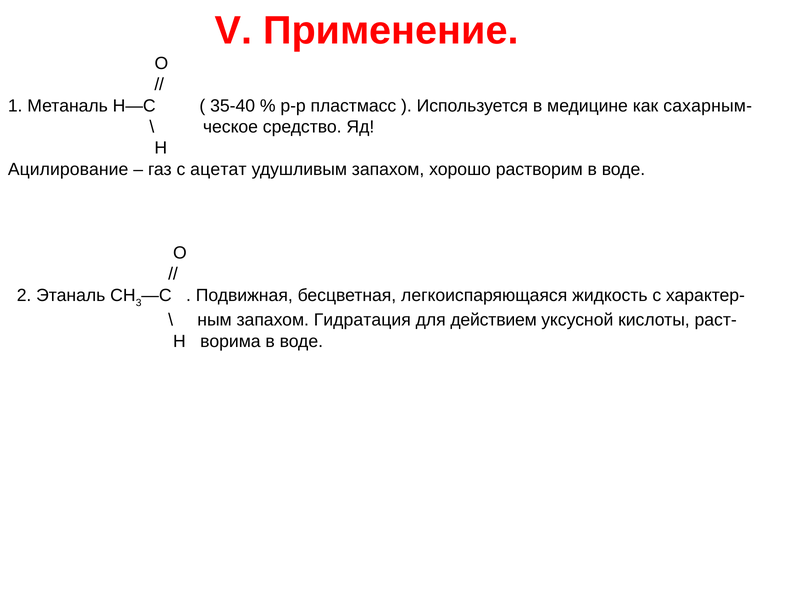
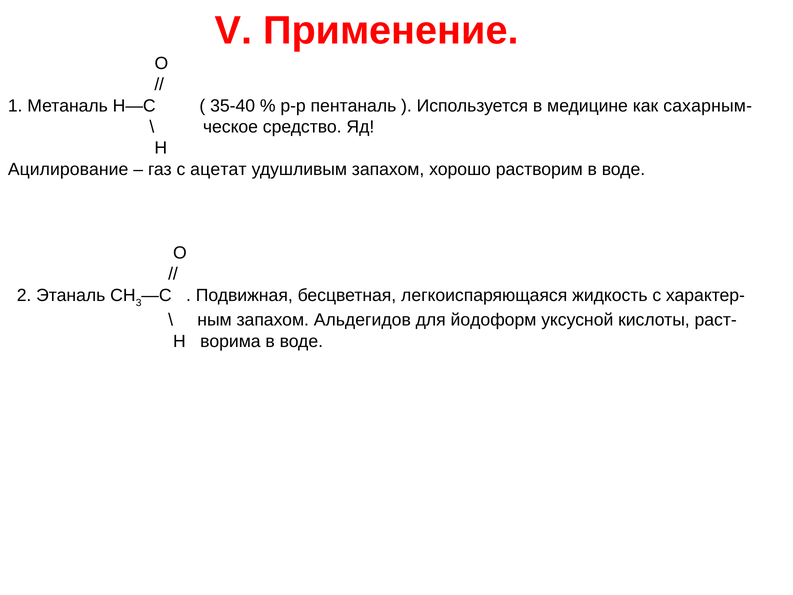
пластмасс: пластмасс -> пентаналь (353, 106)
Гидратация: Гидратация -> Альдегидов (362, 320)
действием: действием -> йодоформ (493, 320)
